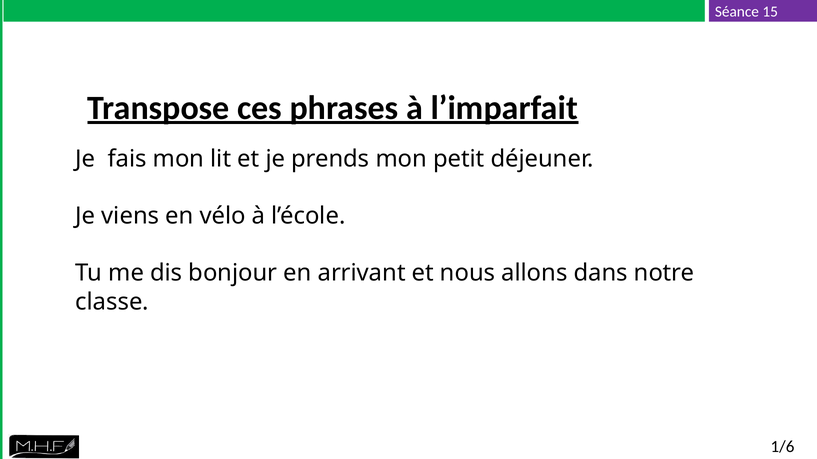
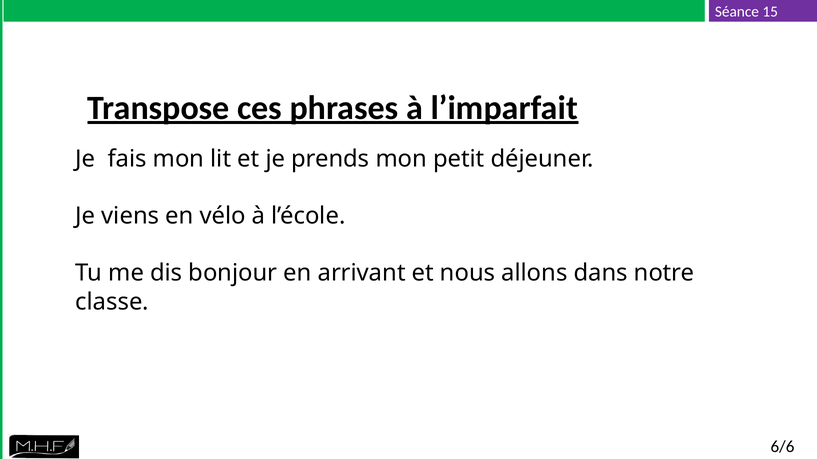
1/6: 1/6 -> 6/6 (783, 447)
